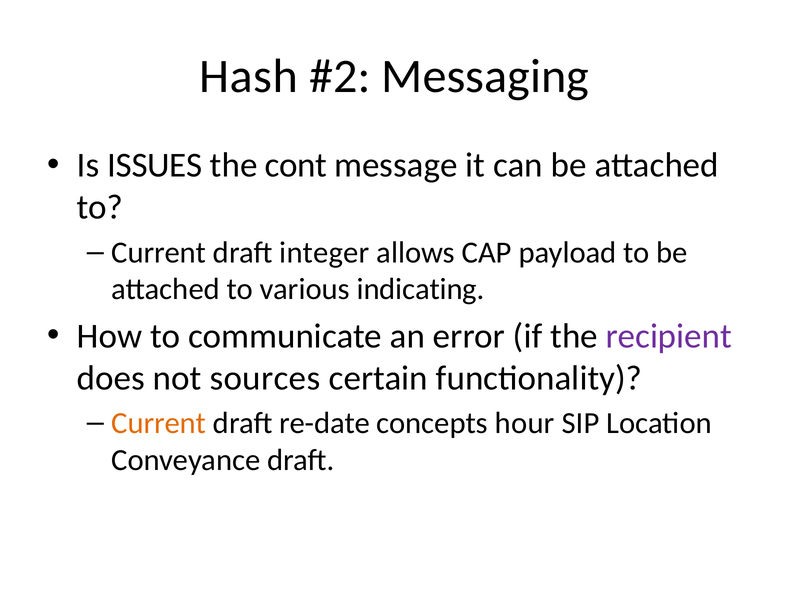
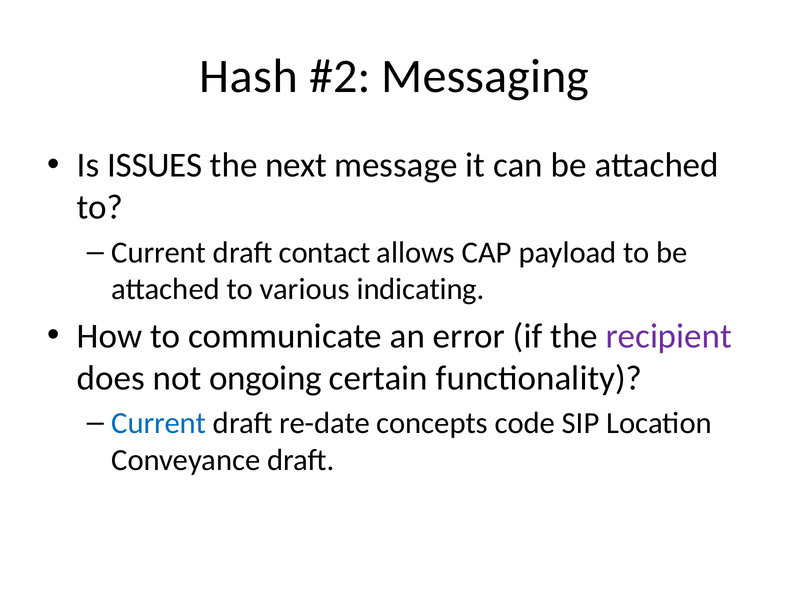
cont: cont -> next (296, 166)
integer: integer -> contact (325, 253)
sources: sources -> ongoing (265, 379)
Current colour: orange -> blue (159, 424)
hour: hour -> code (525, 424)
